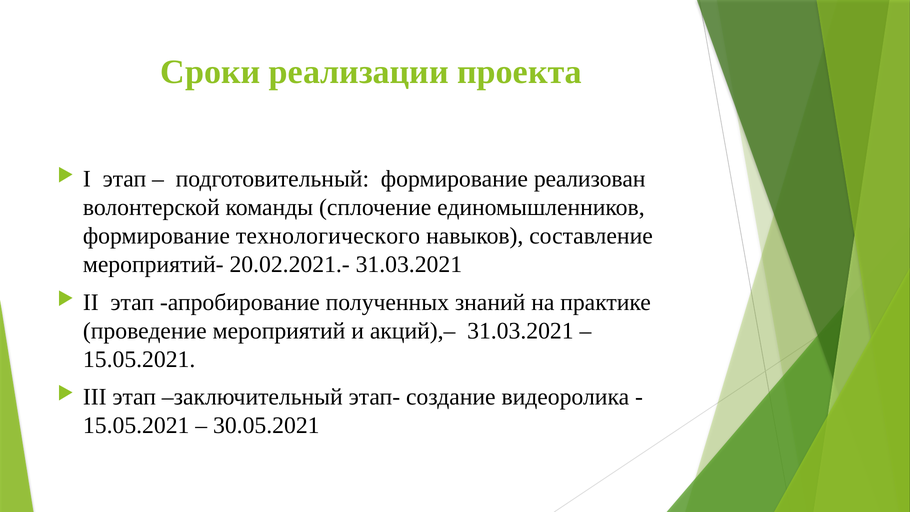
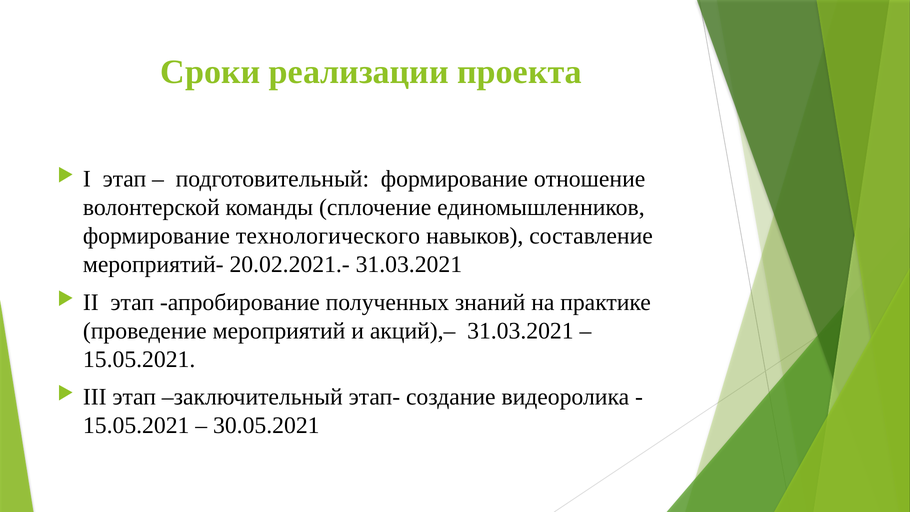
реализован: реализован -> отношение (590, 179)
